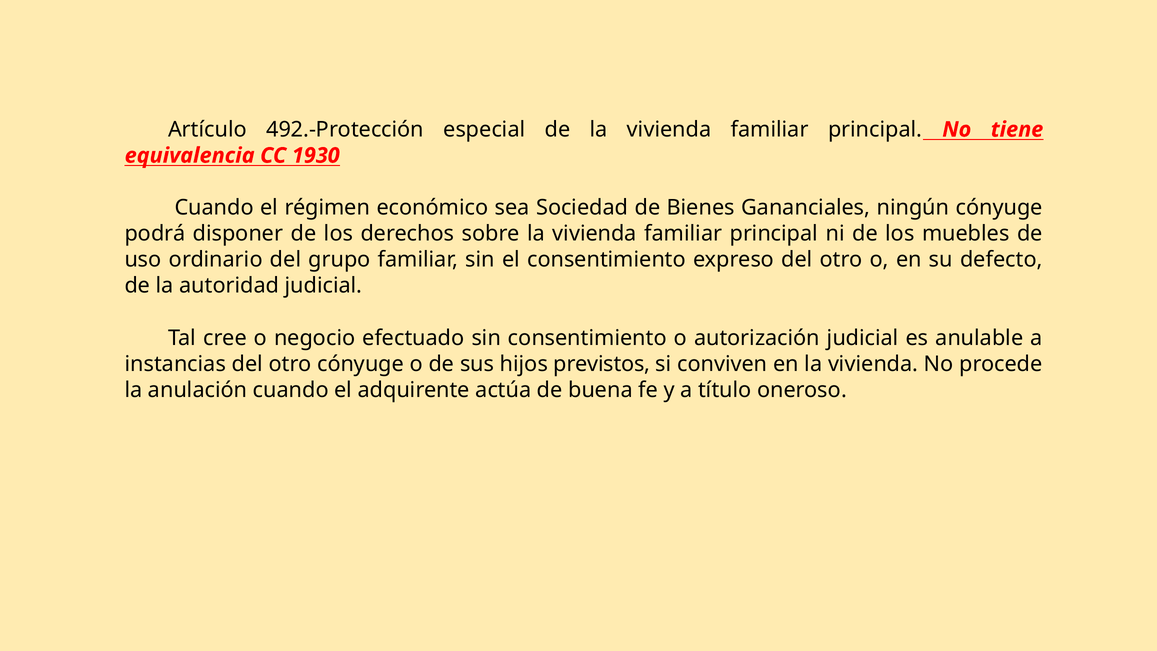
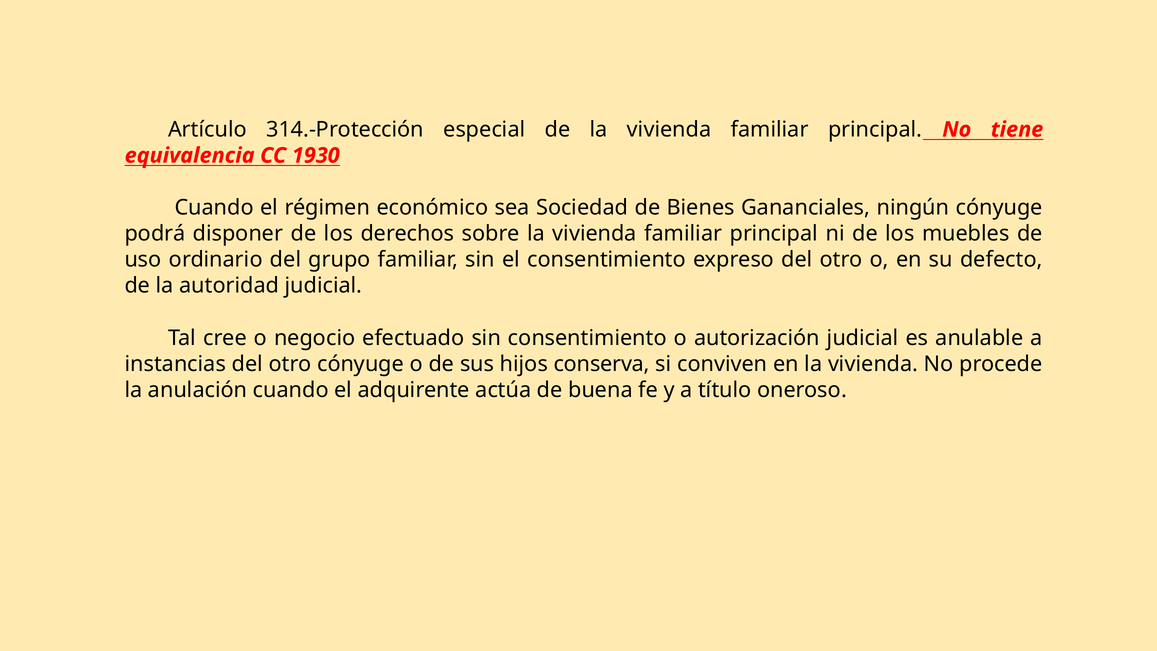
492.-Protección: 492.-Protección -> 314.-Protección (345, 129)
previstos: previstos -> conserva (602, 364)
